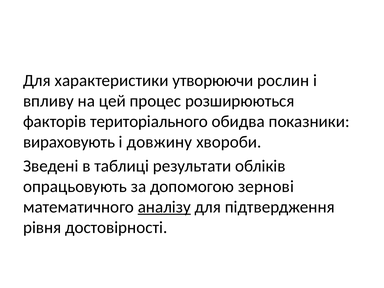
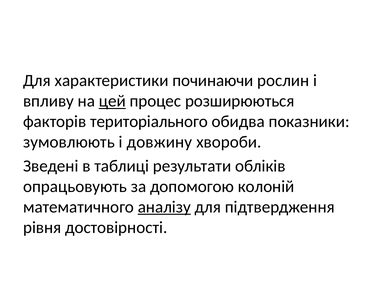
утворюючи: утворюючи -> починаючи (213, 81)
цей underline: none -> present (112, 101)
вираховують: вираховують -> зумовлюють (69, 142)
зернові: зернові -> колоній (266, 186)
